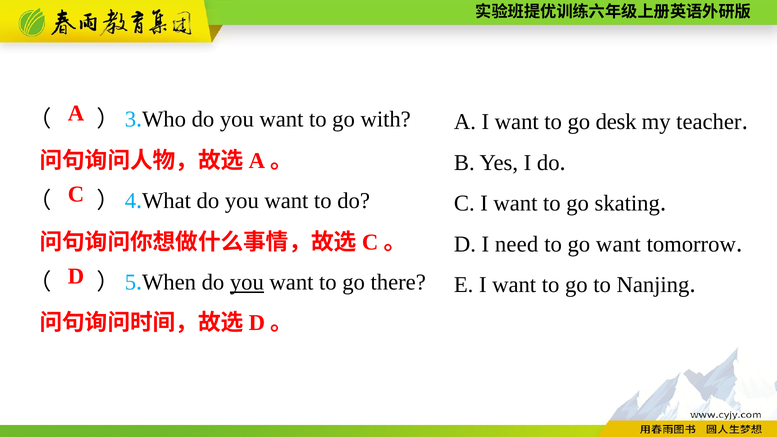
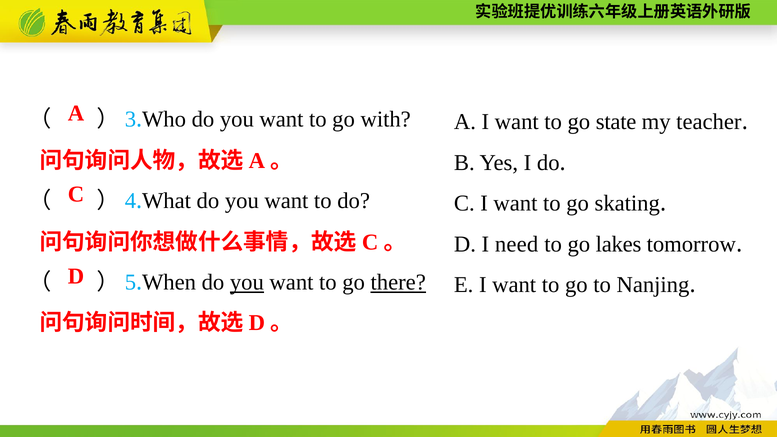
desk: desk -> state (616, 122)
go want: want -> lakes (619, 244)
there underline: none -> present (398, 283)
